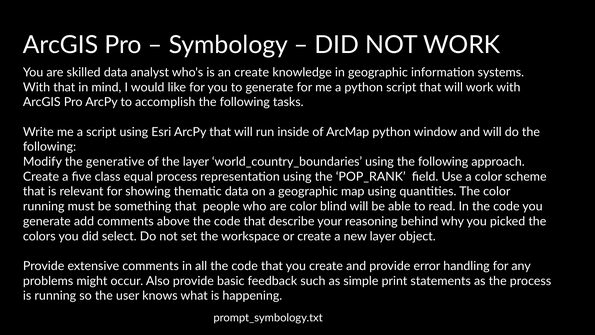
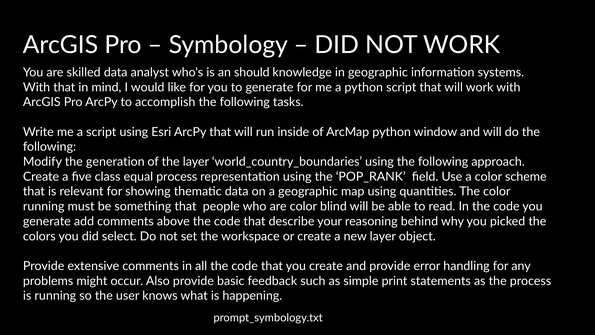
an create: create -> should (252, 72)
generative: generative -> generation (115, 162)
